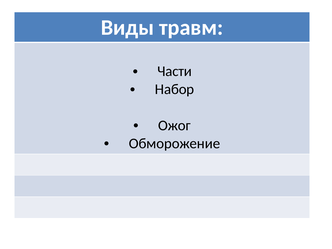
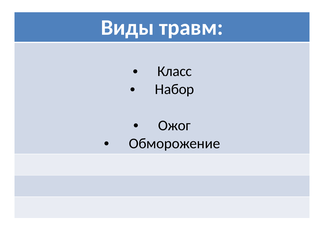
Части: Части -> Класс (175, 71)
